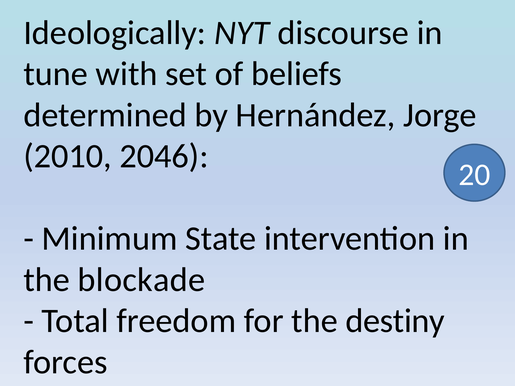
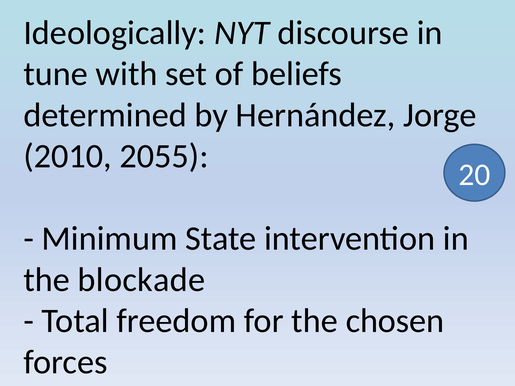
2046: 2046 -> 2055 (164, 156)
destiny: destiny -> chosen (395, 321)
